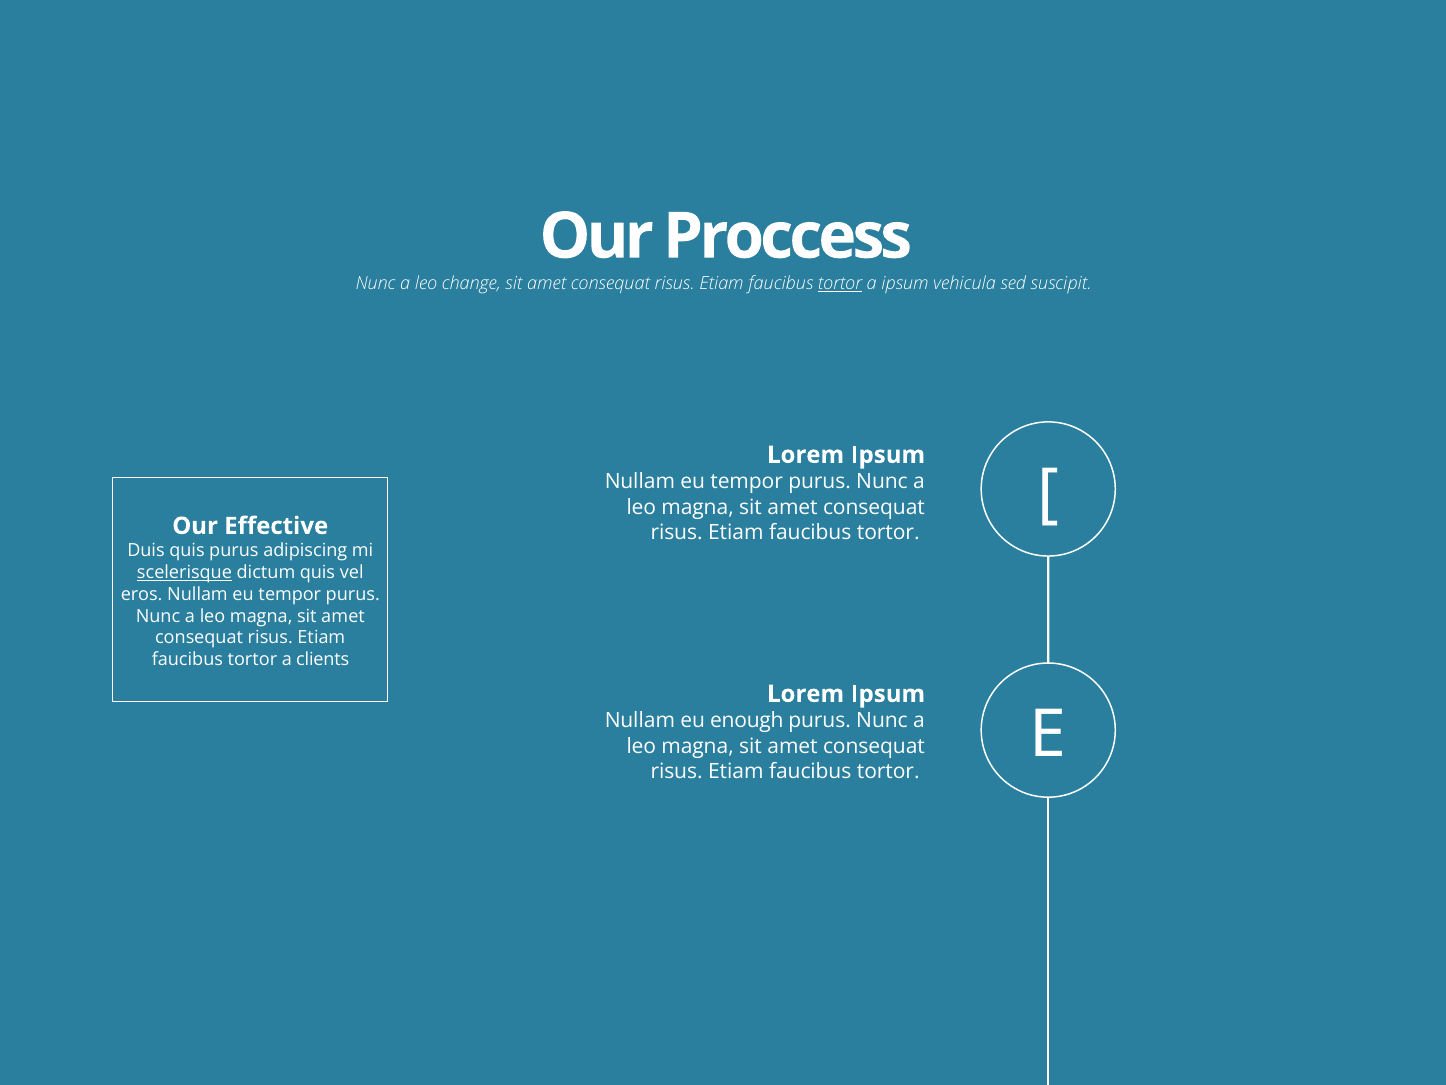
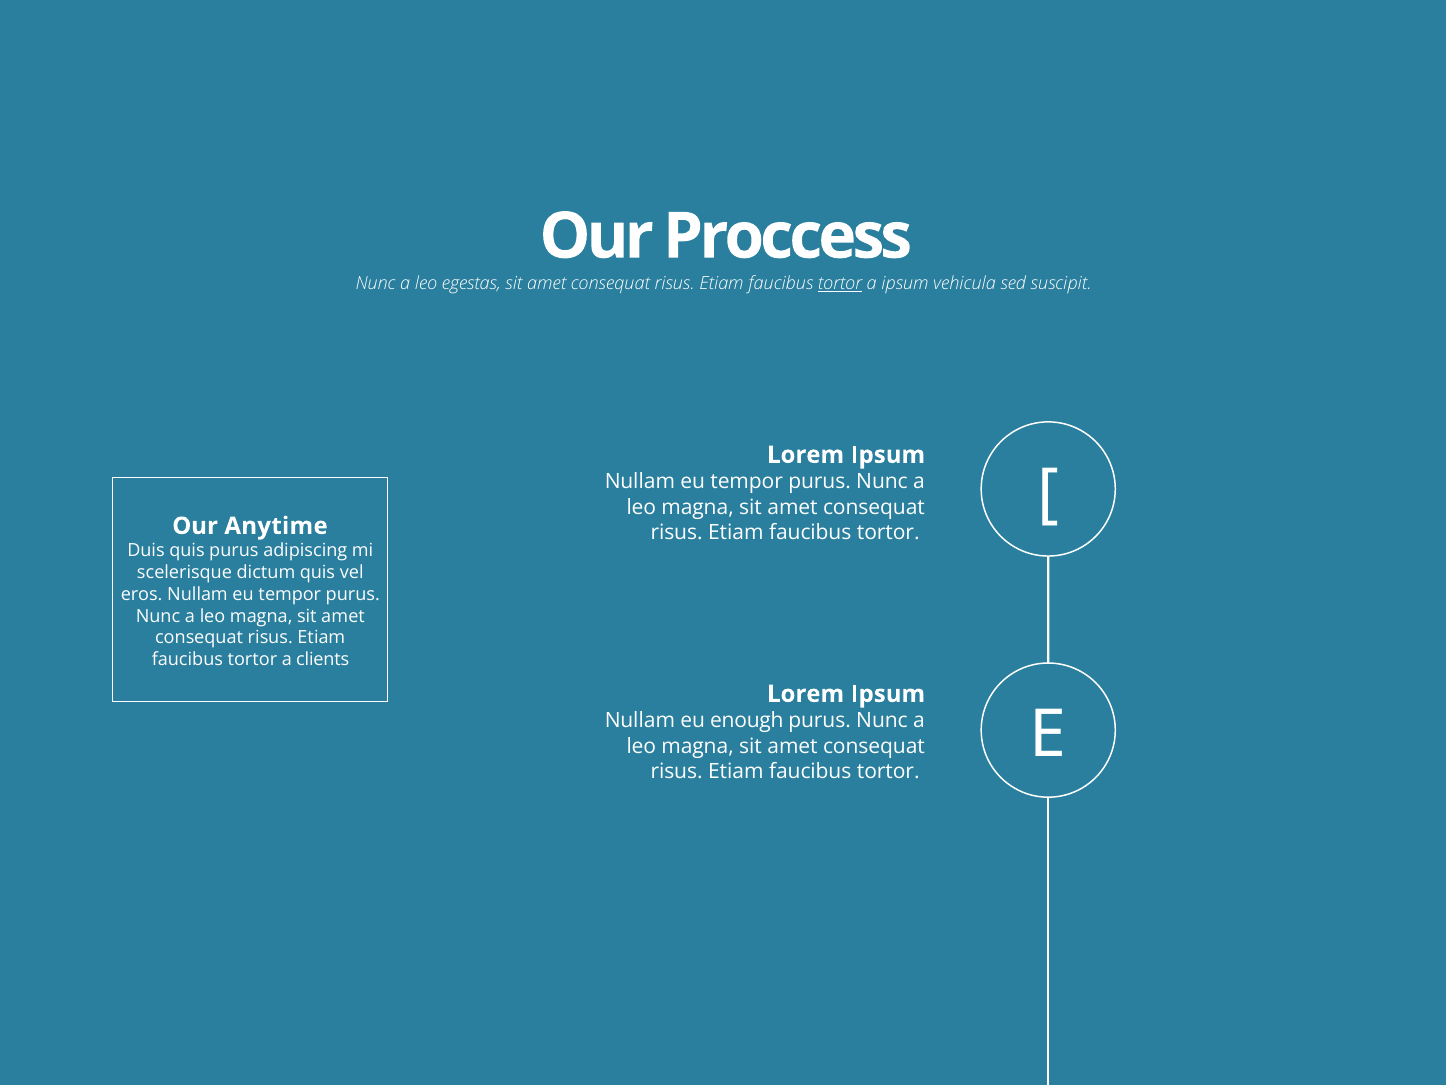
change: change -> egestas (471, 283)
Effective: Effective -> Anytime (276, 526)
scelerisque underline: present -> none (184, 572)
